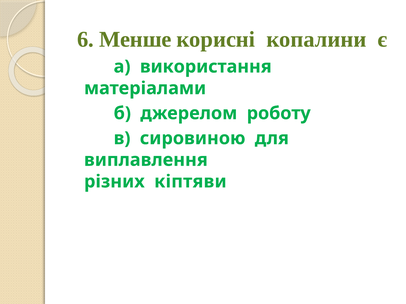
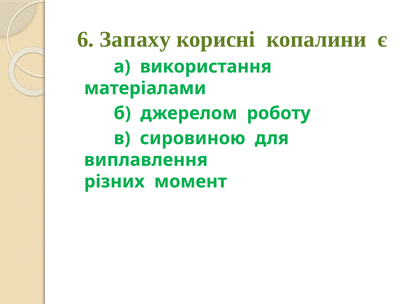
Менше: Менше -> Запаху (135, 39)
кіптяви: кіптяви -> момент (191, 182)
